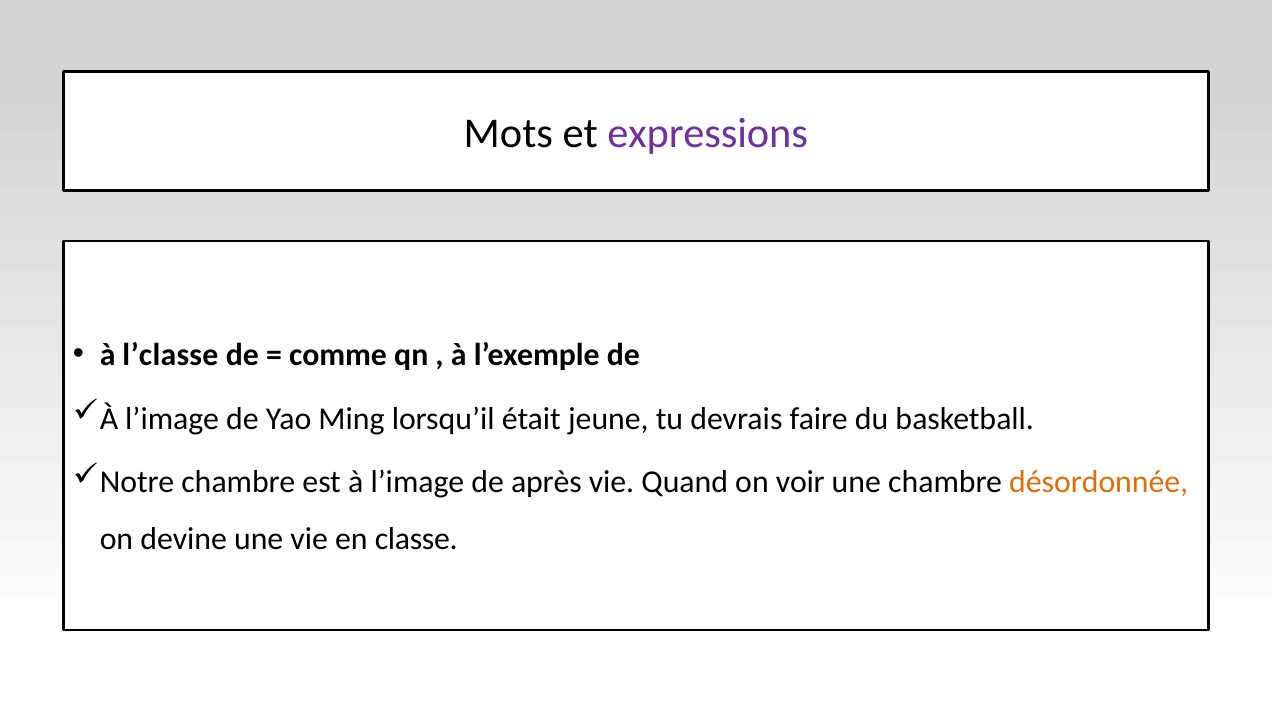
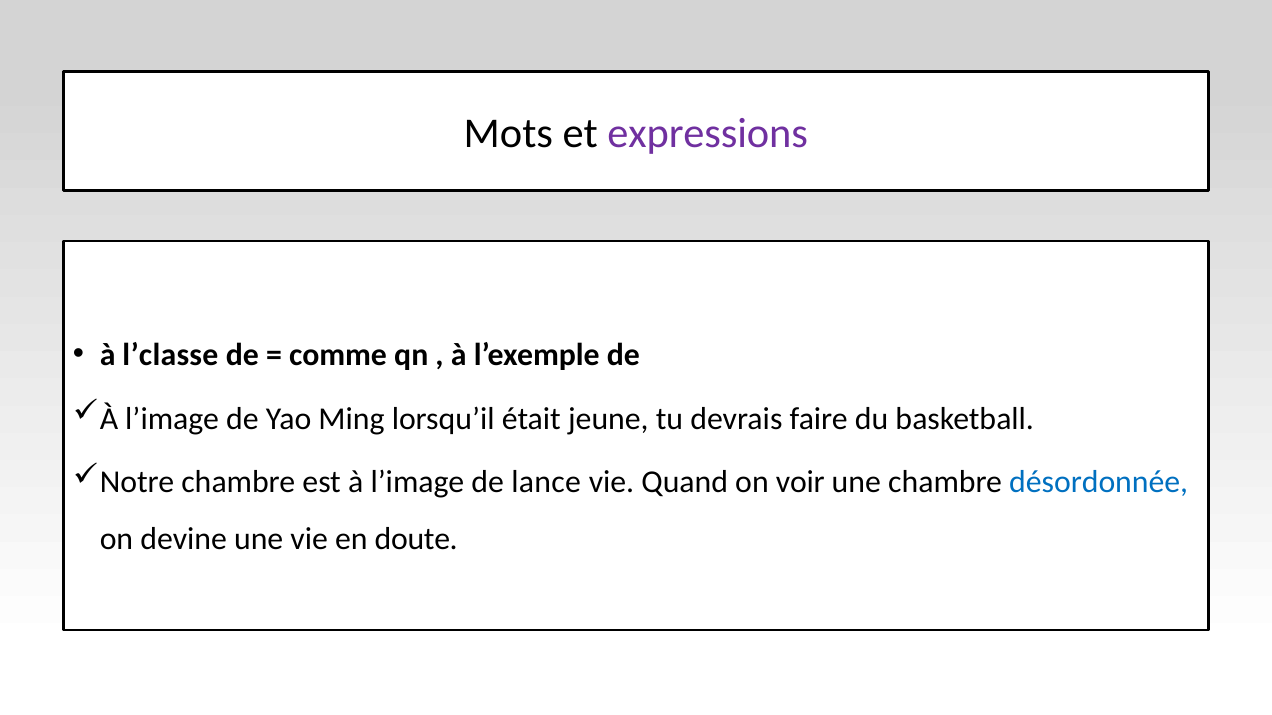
après: après -> lance (546, 483)
désordonnée colour: orange -> blue (1099, 483)
classe: classe -> doute (416, 540)
